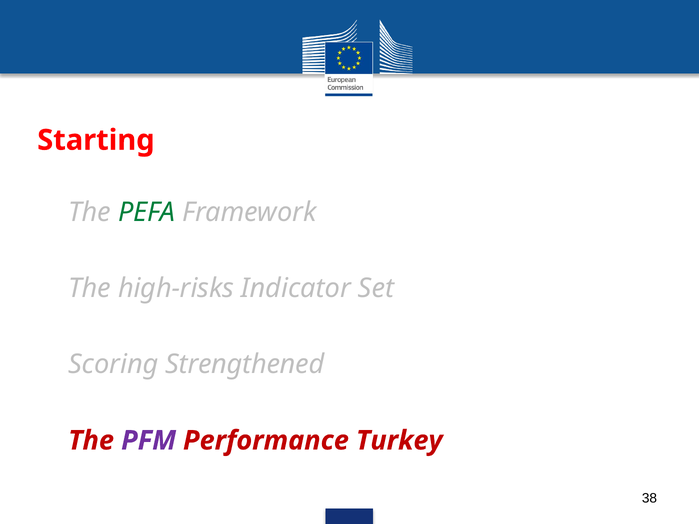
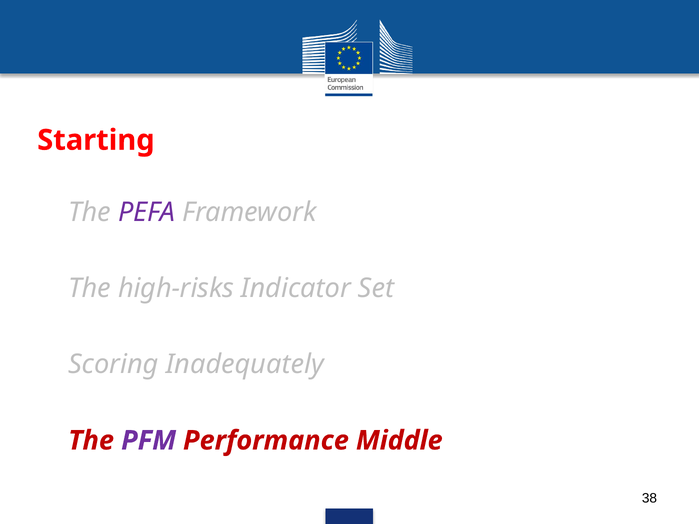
PEFA colour: green -> purple (147, 212)
Strengthened: Strengthened -> Inadequately (245, 365)
Turkey: Turkey -> Middle (399, 441)
